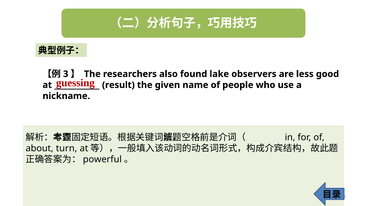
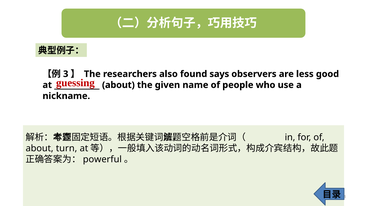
lake: lake -> says (219, 74)
result: result -> about (118, 85)
